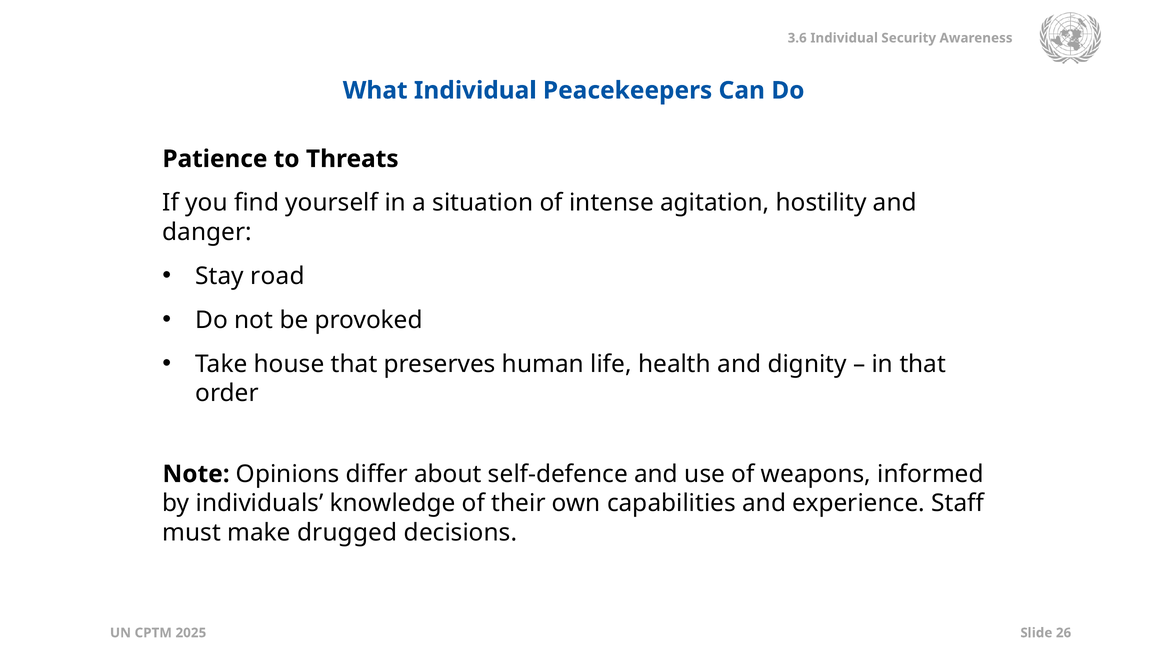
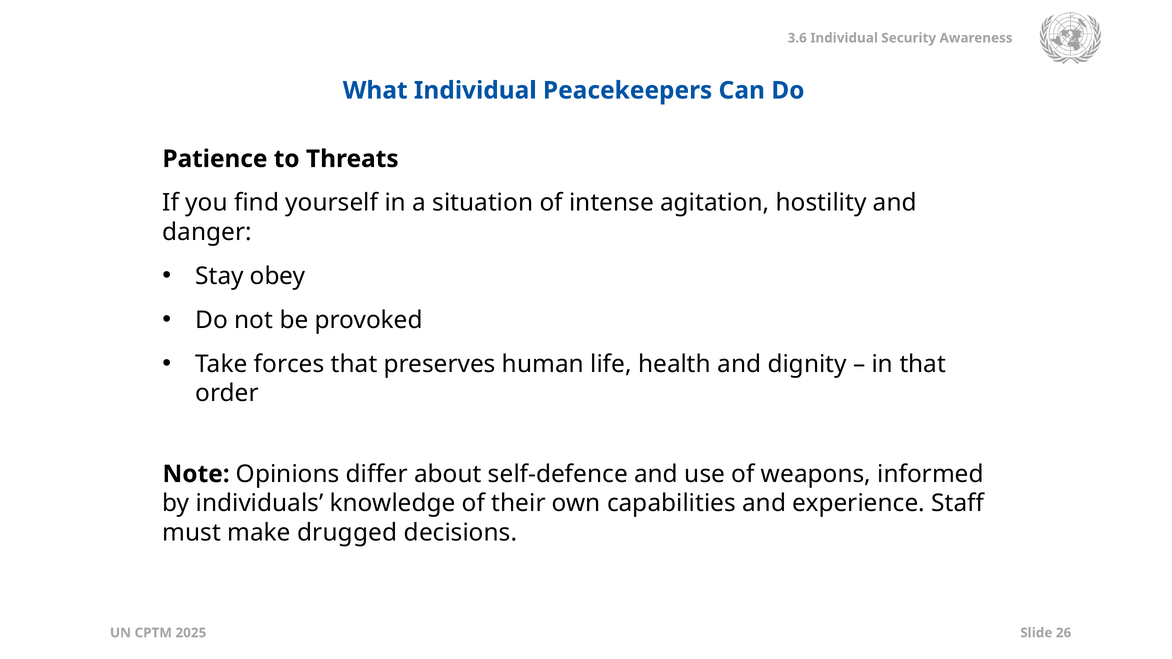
road: road -> obey (278, 276)
house: house -> forces (289, 364)
